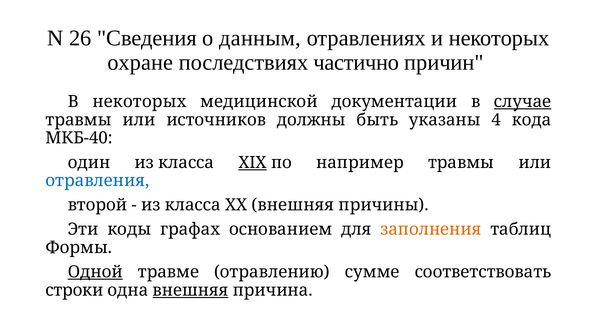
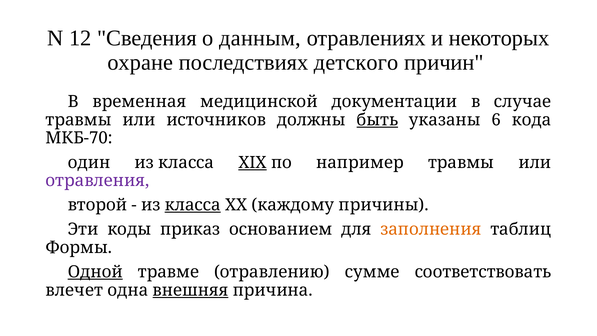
26: 26 -> 12 (80, 38)
частично: частично -> детского (356, 62)
В некоторых: некоторых -> временная (139, 102)
случае underline: present -> none (523, 102)
быть underline: none -> present (377, 120)
4: 4 -> 6 (496, 120)
МКБ-40: МКБ-40 -> МКБ-70 (79, 138)
отравления colour: blue -> purple (97, 181)
класса underline: none -> present (193, 205)
XX внешняя: внешняя -> каждому (293, 205)
графах: графах -> приказ (190, 229)
строки: строки -> влечет (74, 290)
